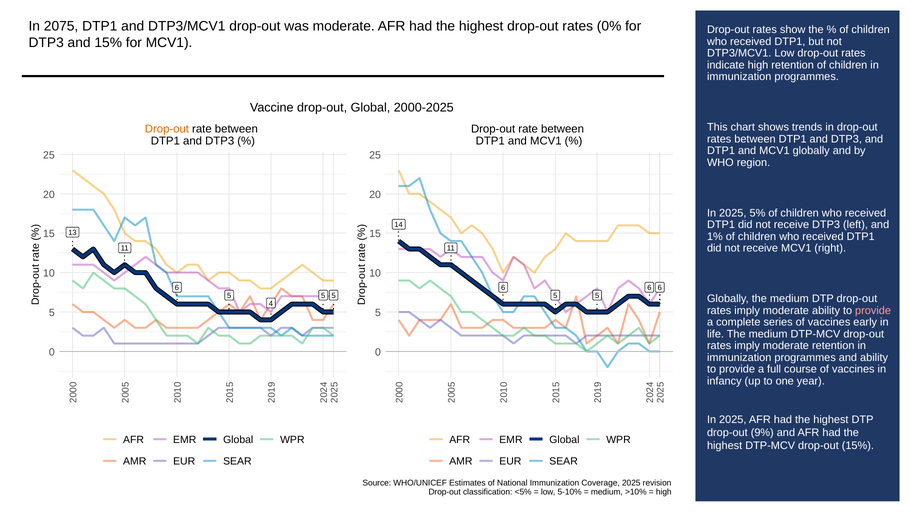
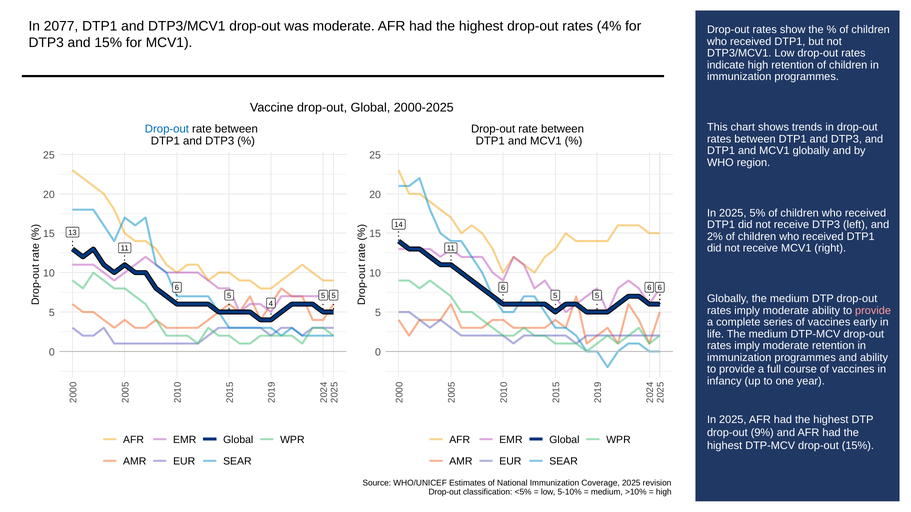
2075: 2075 -> 2077 (61, 26)
0%: 0% -> 4% (609, 26)
Drop-out colour: orange -> blue (167, 129)
1%: 1% -> 2% (715, 237)
